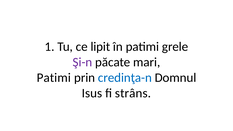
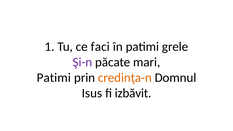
lipit: lipit -> faci (100, 47)
credinţa-n colour: blue -> orange (125, 78)
strâns: strâns -> izbăvit (133, 93)
